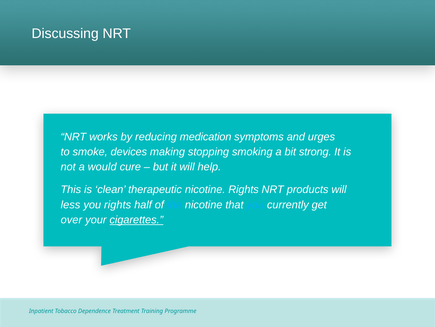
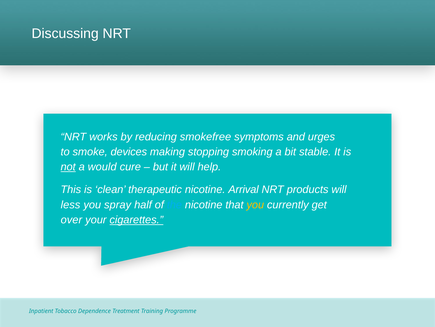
medication: medication -> smokefree (206, 136)
strong: strong -> stable (315, 152)
not underline: none -> present (68, 167)
nicotine Rights: Rights -> Arrival (244, 189)
you rights: rights -> spray (118, 204)
you colour: light blue -> yellow (255, 204)
